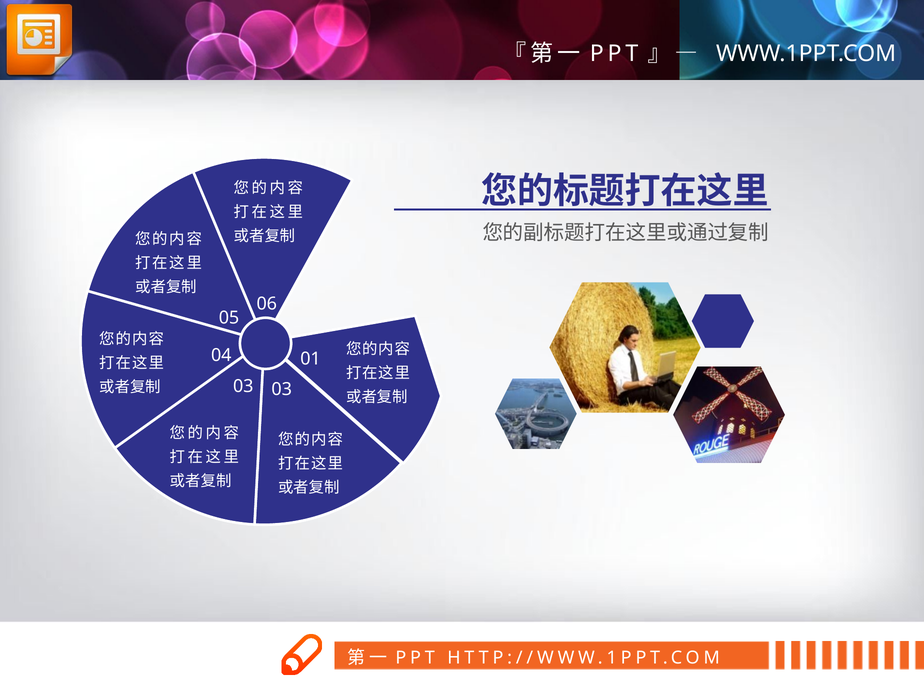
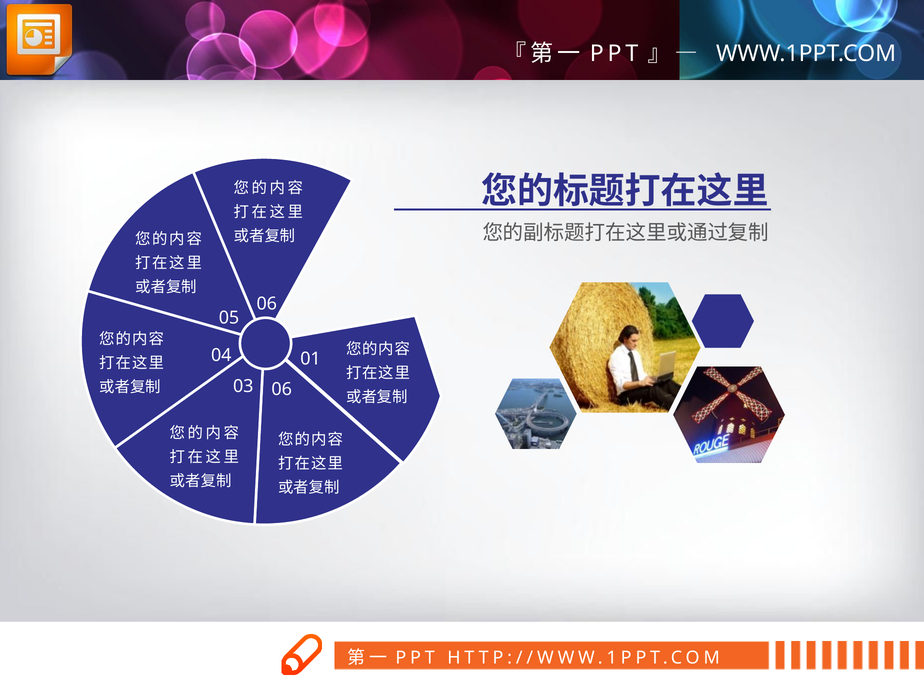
03 03: 03 -> 06 (282, 389)
